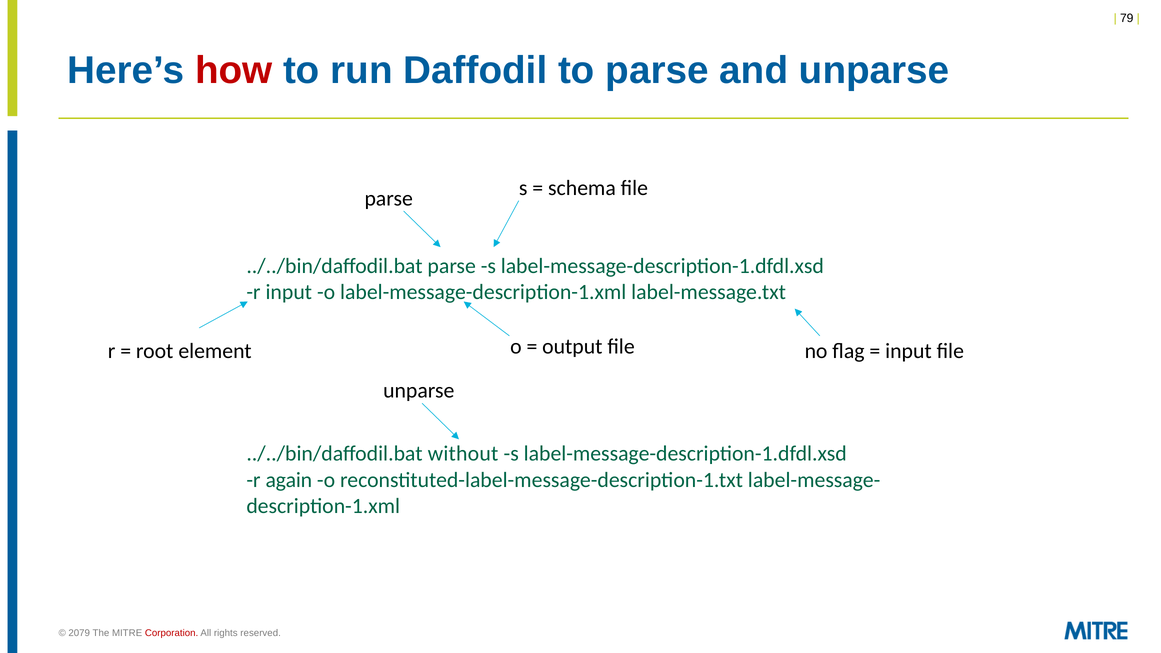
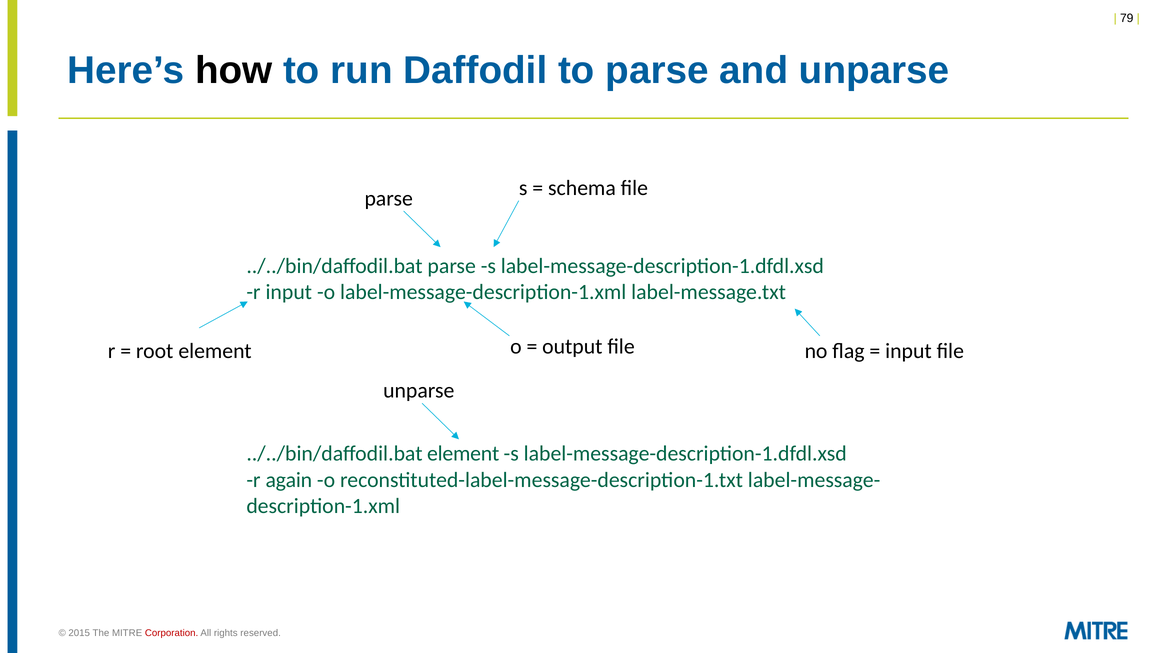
how colour: red -> black (234, 70)
../../bin/daffodil.bat without: without -> element (463, 454)
2079: 2079 -> 2015 (79, 633)
